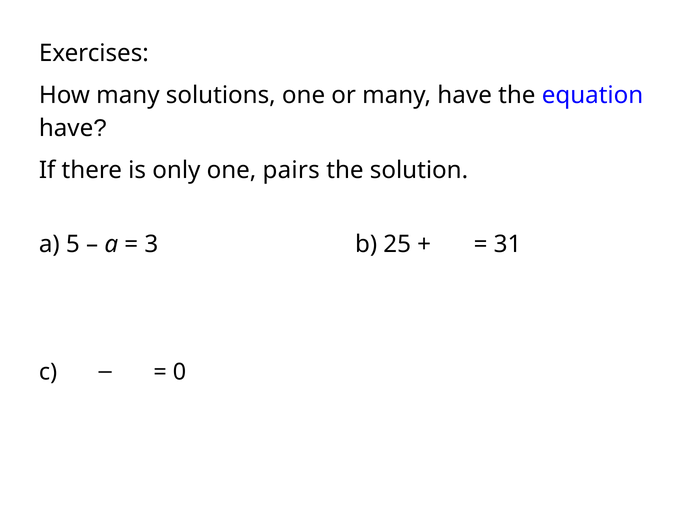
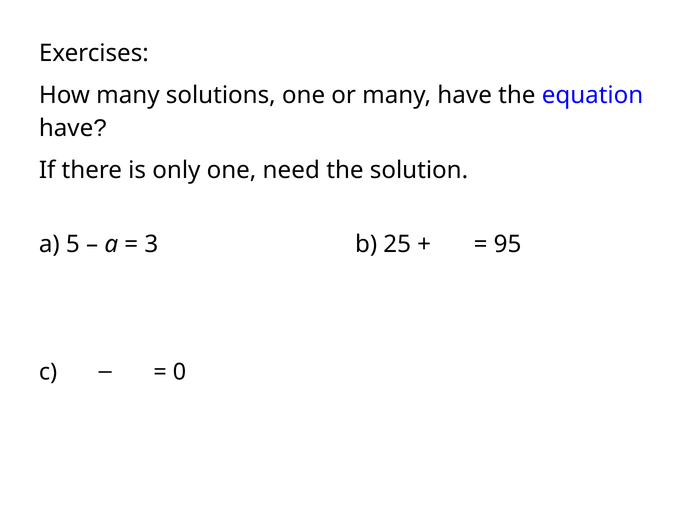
pairs: pairs -> need (291, 170)
31: 31 -> 95 (508, 244)
